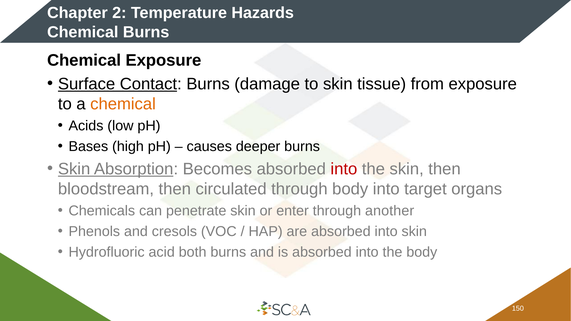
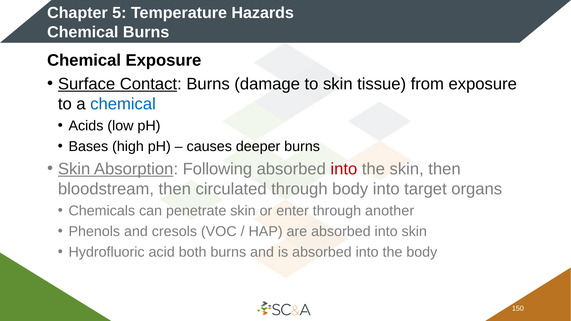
2: 2 -> 5 (119, 13)
chemical colour: orange -> blue (123, 104)
Becomes: Becomes -> Following (217, 169)
